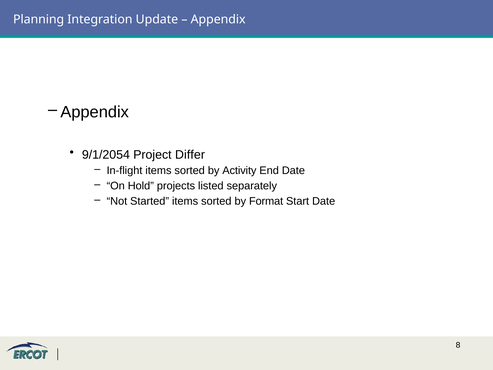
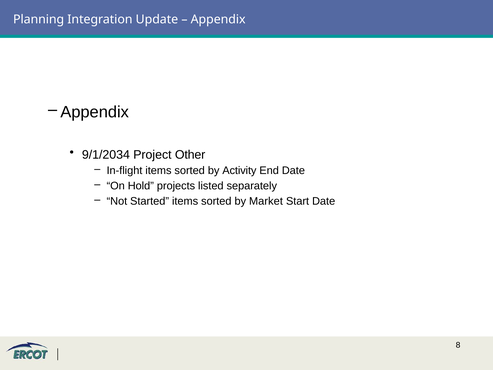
9/1/2054: 9/1/2054 -> 9/1/2034 (106, 155)
Differ: Differ -> Other (190, 155)
Format: Format -> Market (266, 201)
